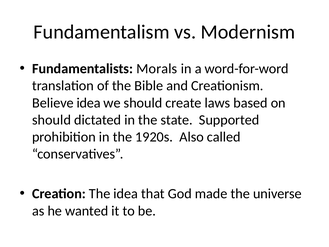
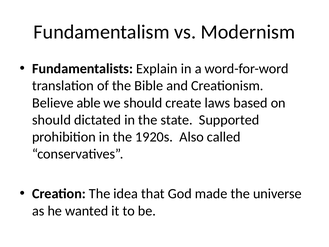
Morals: Morals -> Explain (157, 69)
Believe idea: idea -> able (89, 103)
